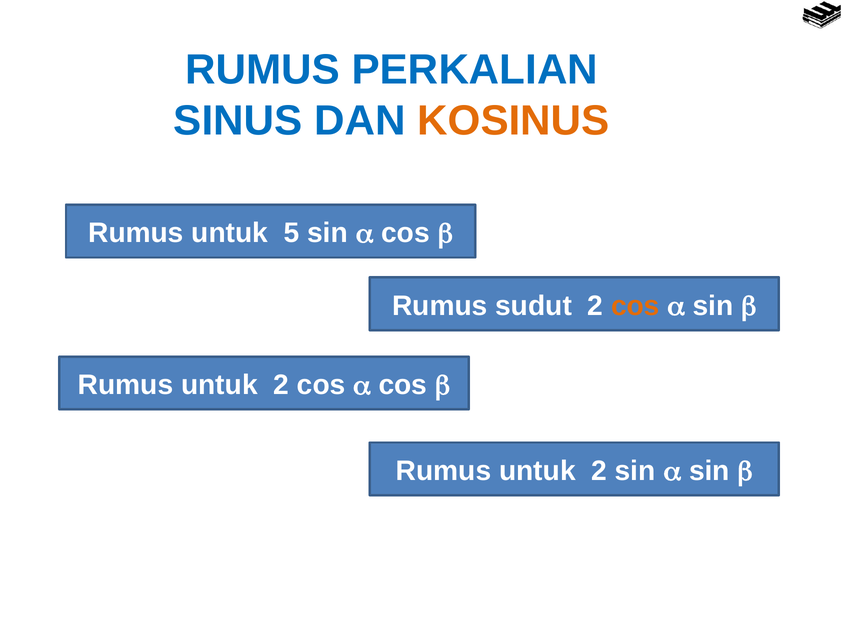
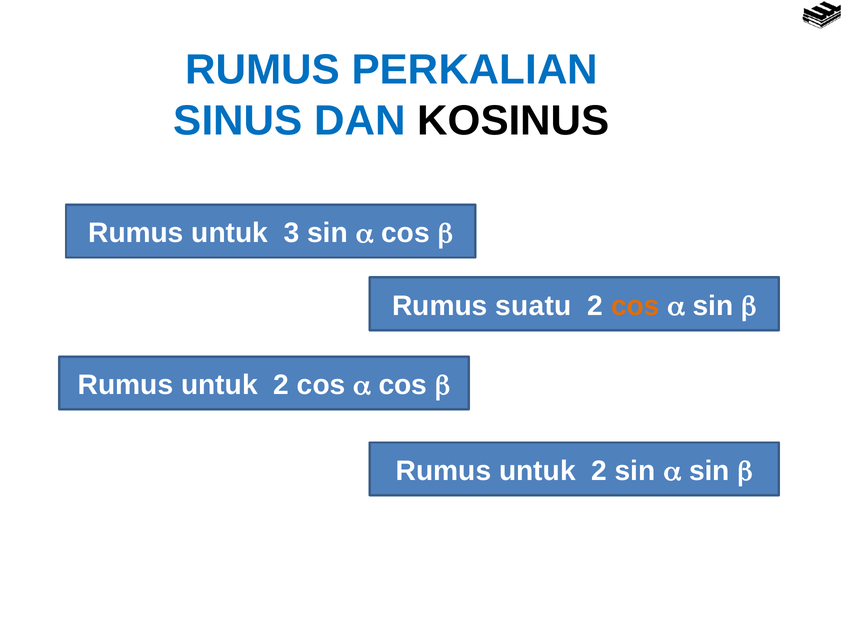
KOSINUS colour: orange -> black (513, 121)
5: 5 -> 3 (291, 233)
sudut: sudut -> suatu (533, 306)
